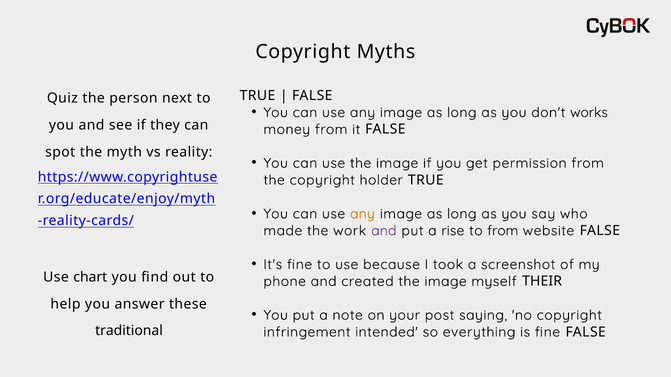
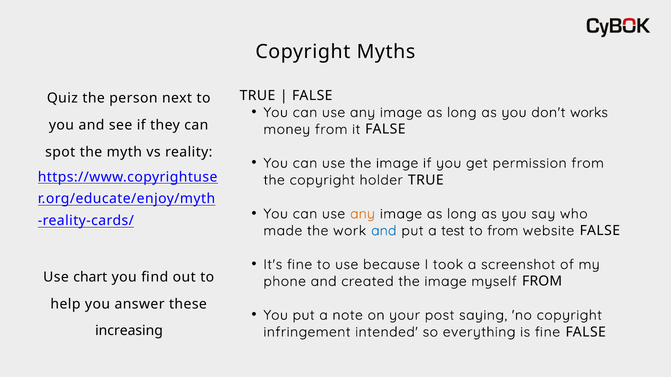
and colour: purple -> blue (384, 231)
rise: rise -> test (453, 231)
myself THEIR: THEIR -> FROM (542, 282)
traditional: traditional -> increasing (129, 331)
